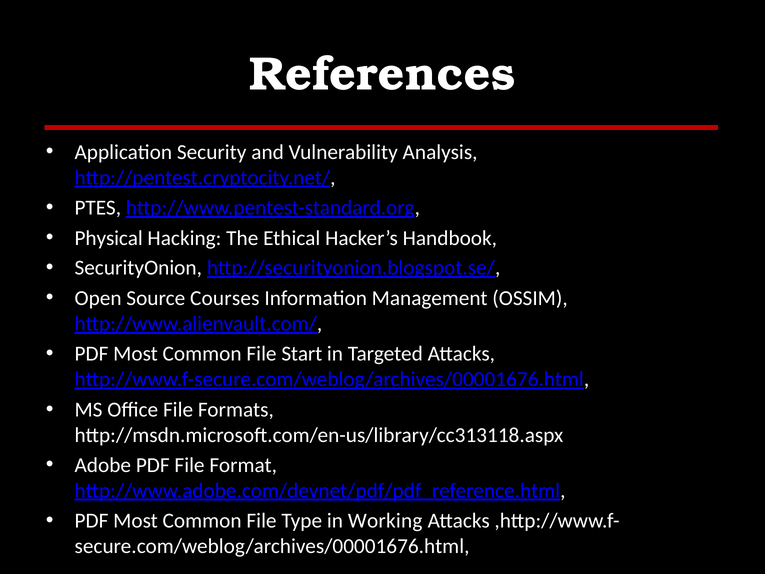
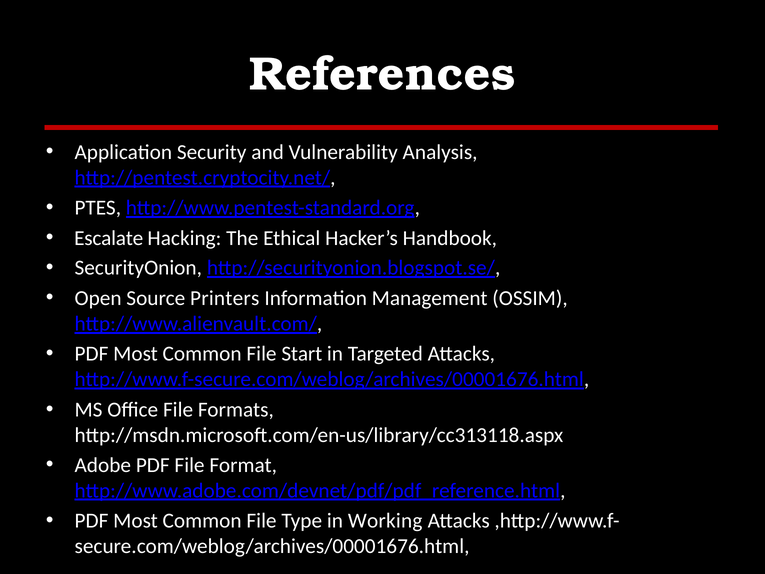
Physical: Physical -> Escalate (109, 238)
Courses: Courses -> Printers (225, 298)
